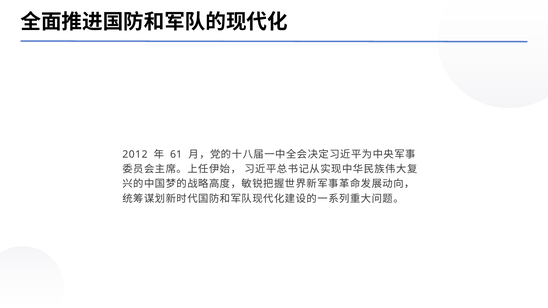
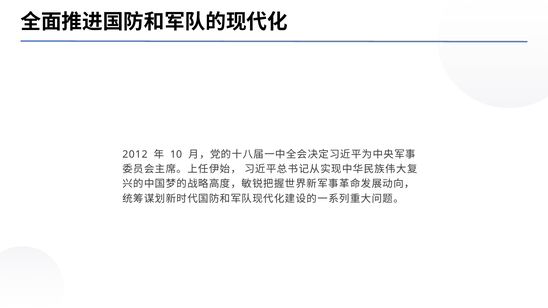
61: 61 -> 10 (176, 154)
